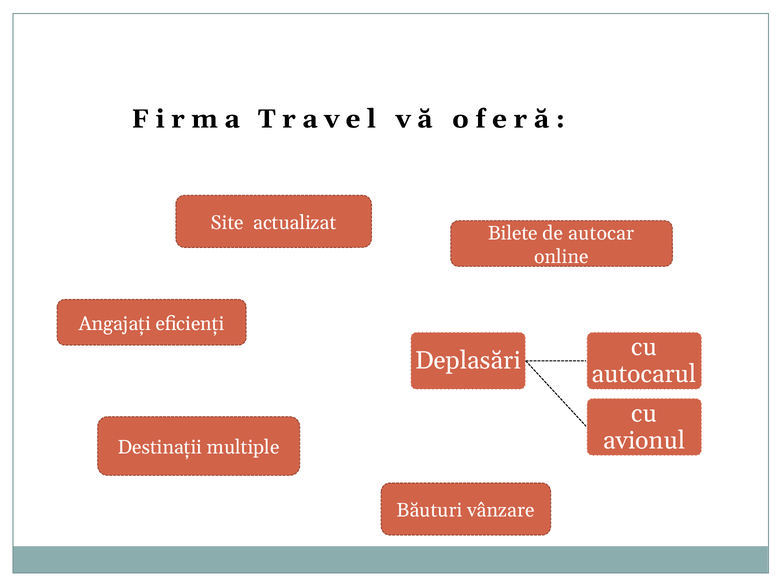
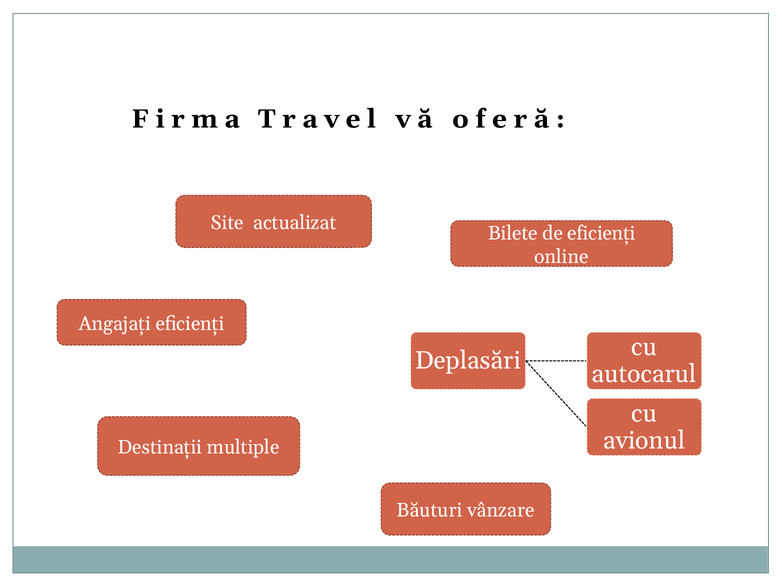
de autocar: autocar -> eficienți (601, 233)
